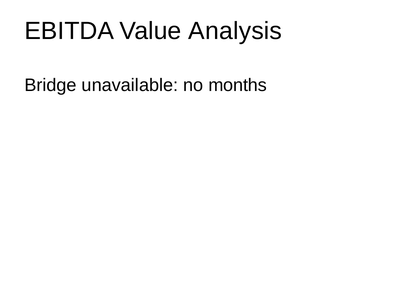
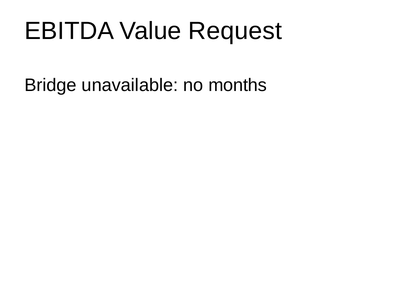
Analysis: Analysis -> Request (235, 31)
